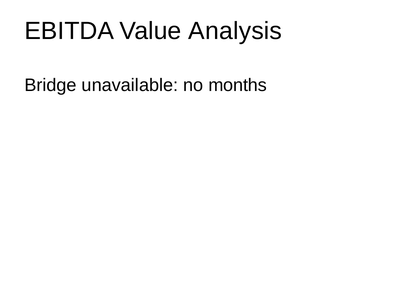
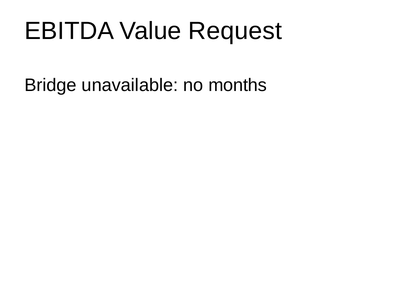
Analysis: Analysis -> Request (235, 31)
